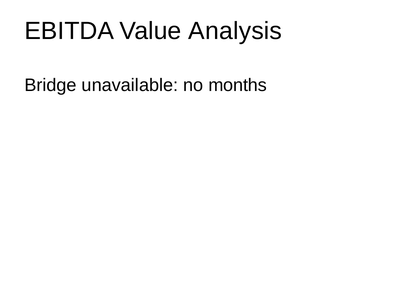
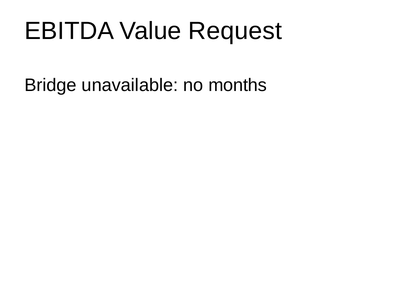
Analysis: Analysis -> Request (235, 31)
